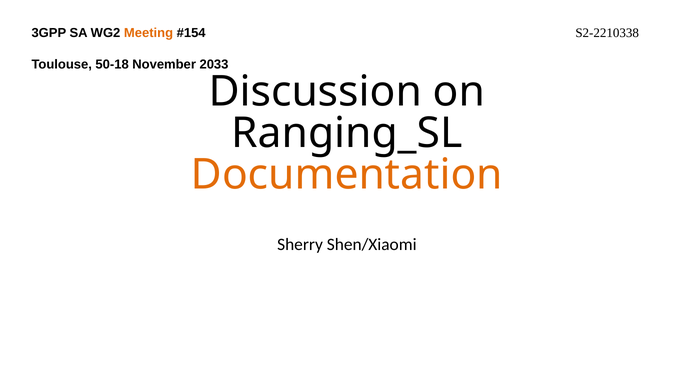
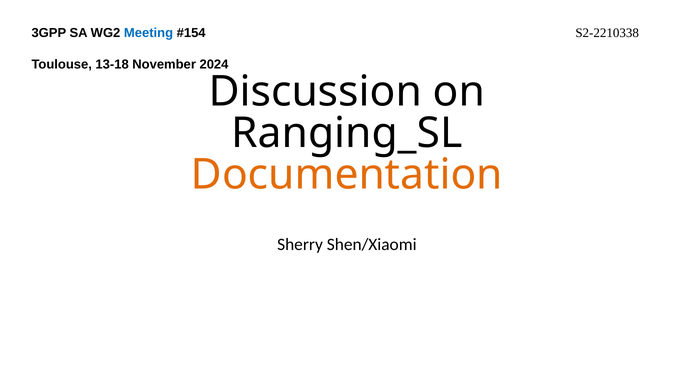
Meeting colour: orange -> blue (149, 33)
50-18: 50-18 -> 13-18 (112, 64)
2033: 2033 -> 2024 (214, 64)
